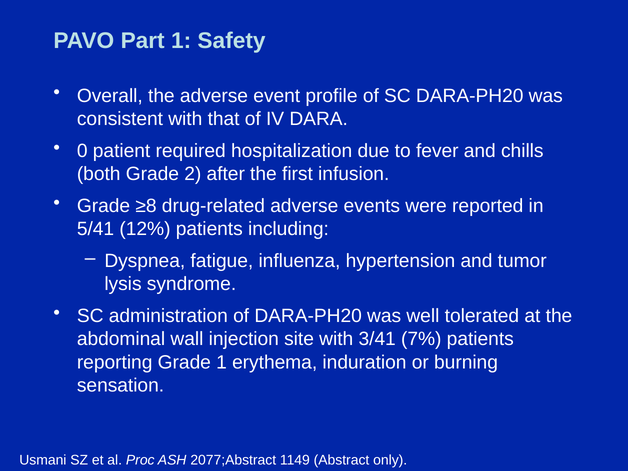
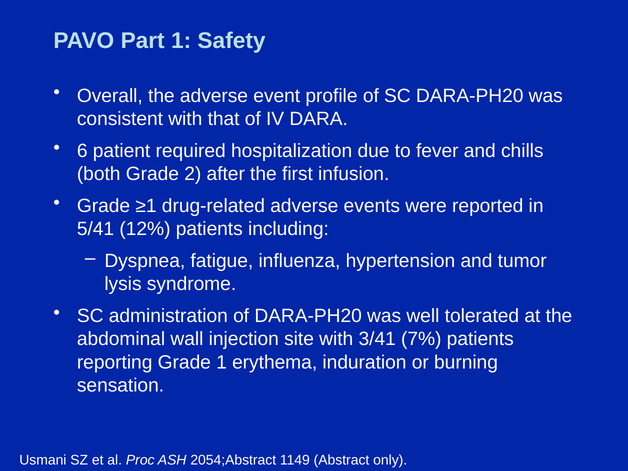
0: 0 -> 6 (82, 151)
≥8: ≥8 -> ≥1 (146, 206)
2077;Abstract: 2077;Abstract -> 2054;Abstract (233, 460)
